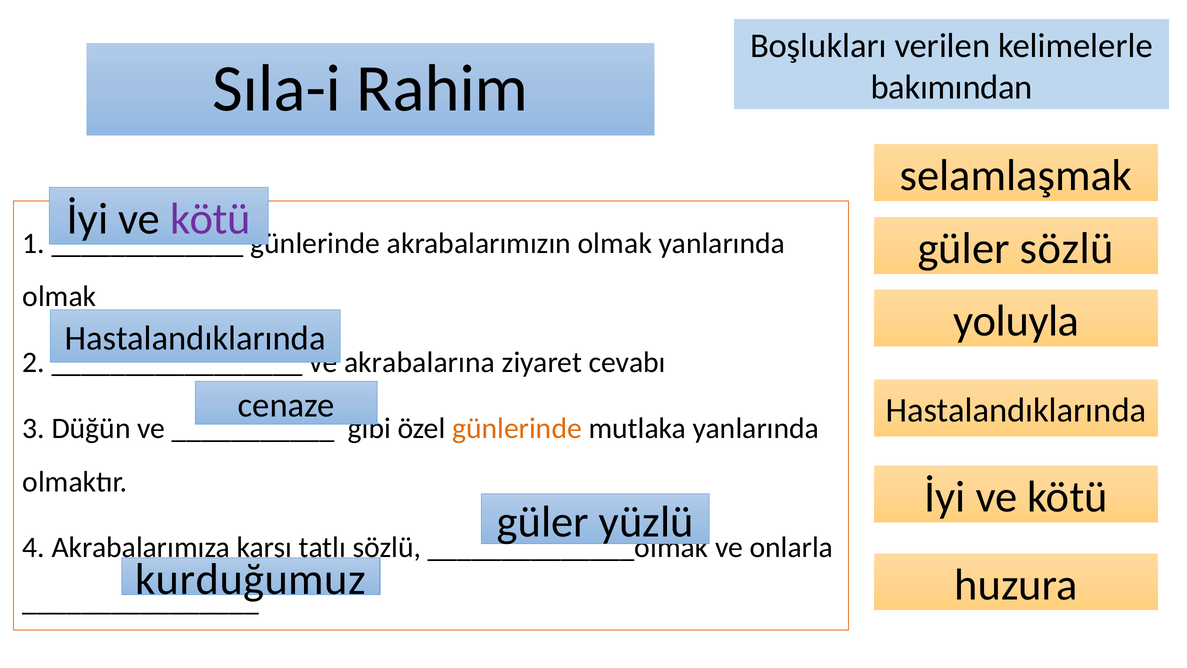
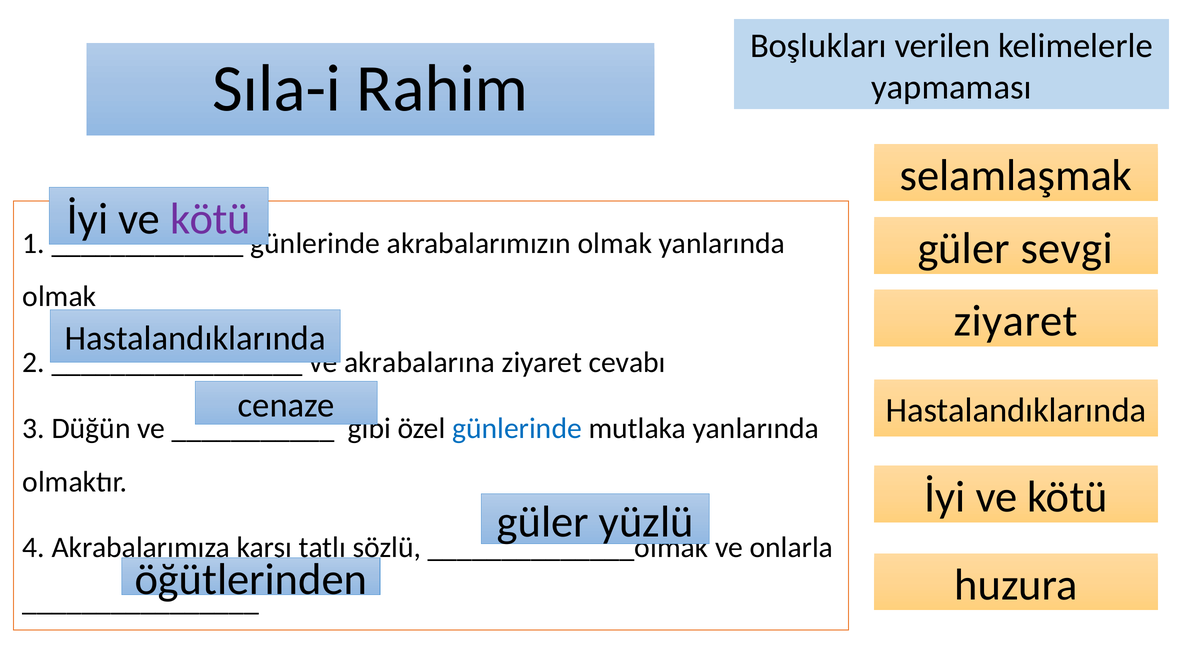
bakımından: bakımından -> yapmaması (951, 87)
güler sözlü: sözlü -> sevgi (1067, 248)
yoluyla: yoluyla -> ziyaret (1016, 321)
günlerinde colour: orange -> blue (517, 428)
kurduğumuz: kurduğumuz -> öğütlerinden (251, 579)
